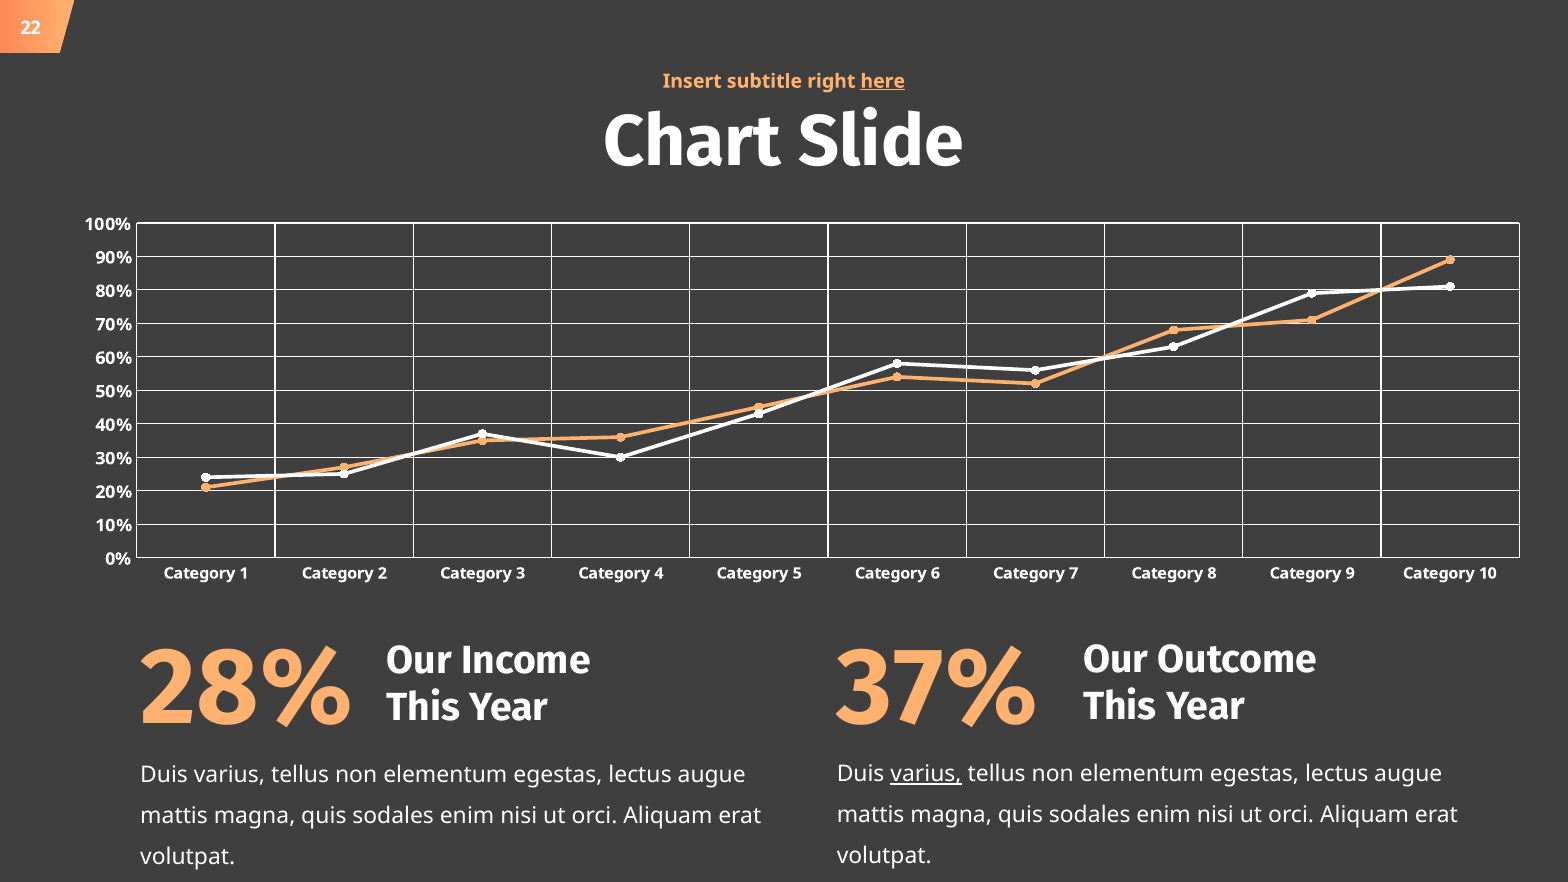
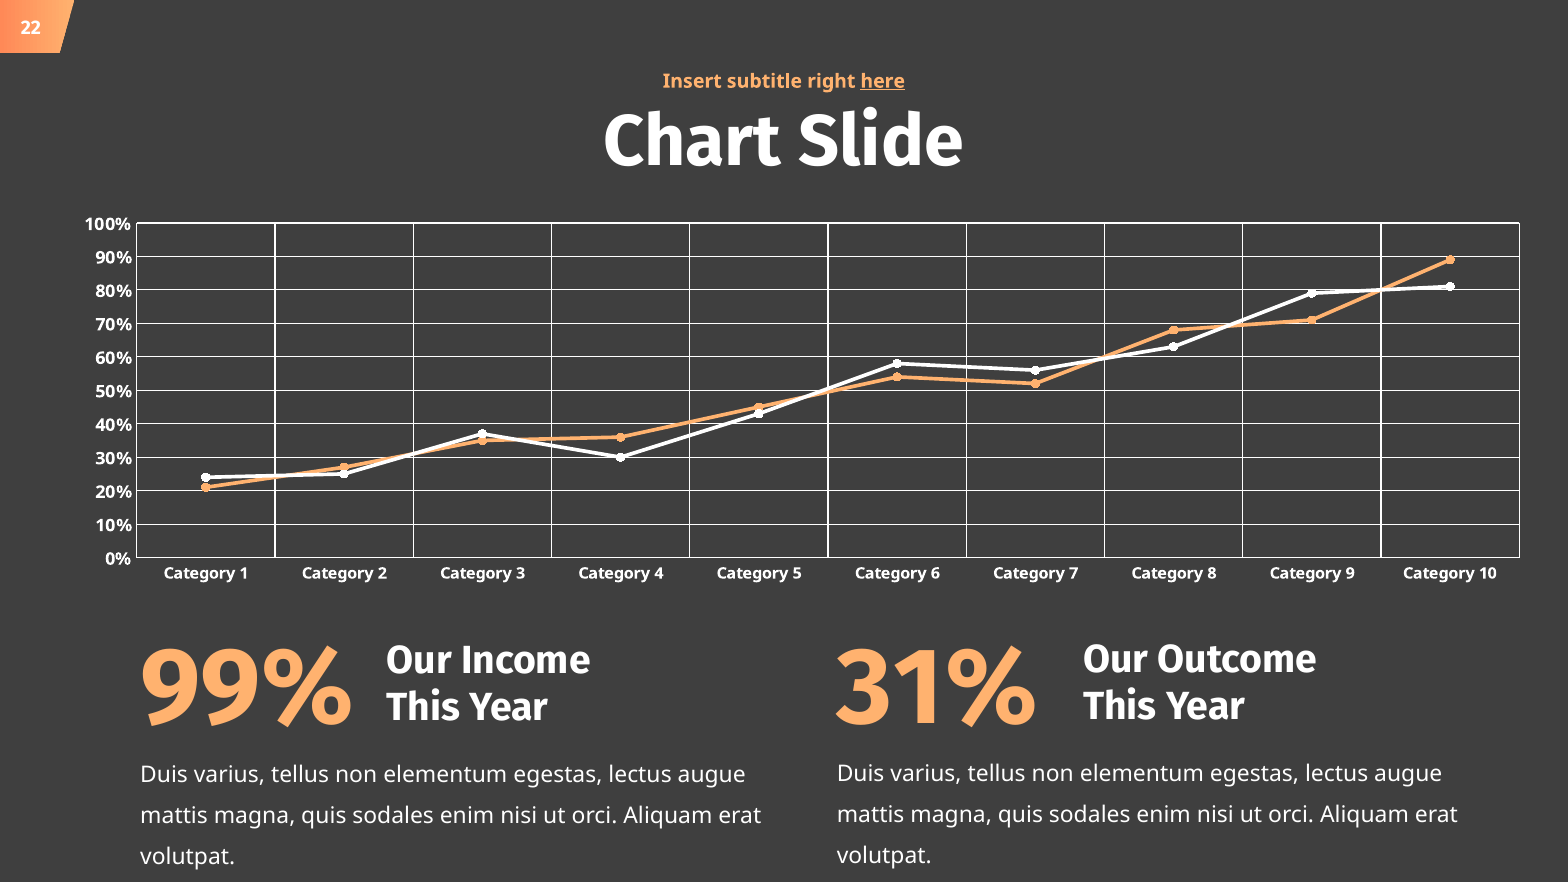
37%: 37% -> 31% (937, 688)
28%: 28% -> 99% (247, 688)
varius underline: present -> none (926, 774)
